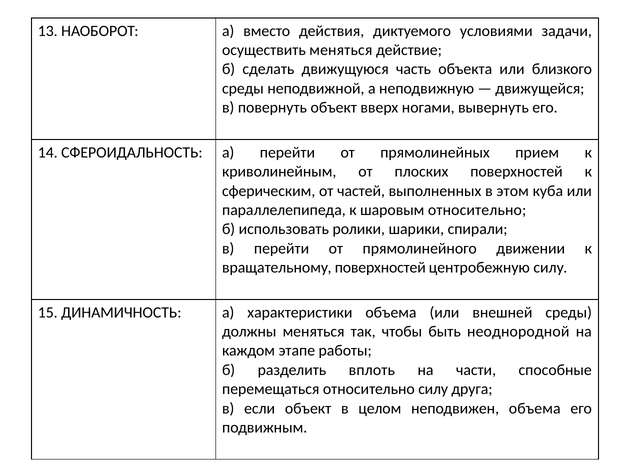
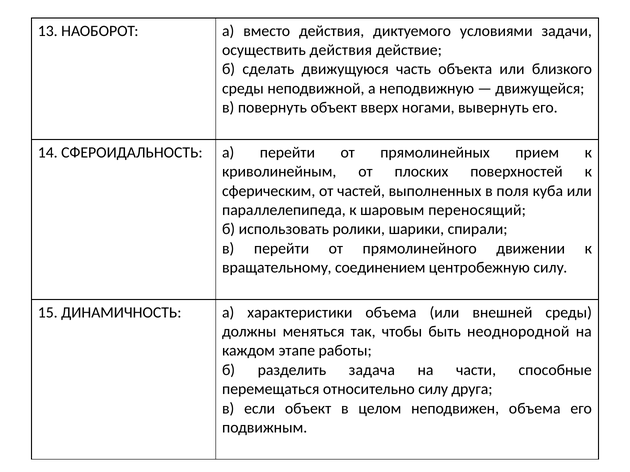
осуществить меняться: меняться -> действия (341, 50)
этом: этом -> поля (513, 191)
шаровым относительно: относительно -> переносящий (477, 210)
вращательному поверхностей: поверхностей -> соединением (380, 268)
вплоть: вплоть -> задача (372, 370)
